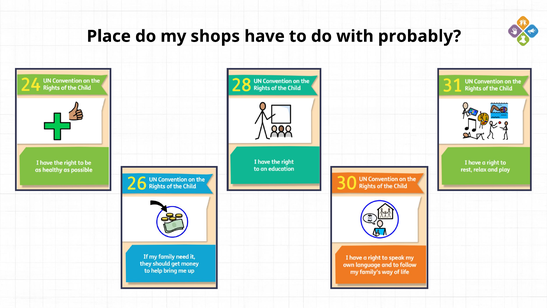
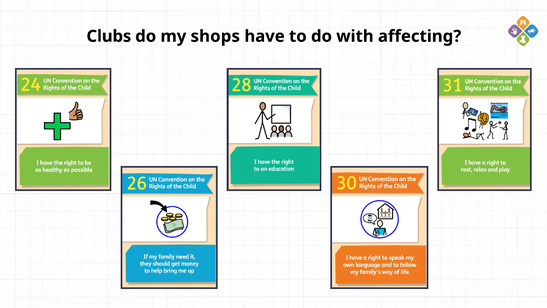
Place: Place -> Clubs (109, 36)
probably: probably -> affecting (420, 36)
